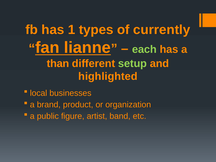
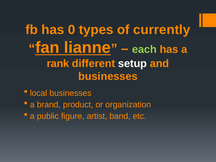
1: 1 -> 0 (72, 30)
than: than -> rank (58, 63)
setup colour: light green -> white (133, 63)
highlighted: highlighted -> businesses (108, 76)
